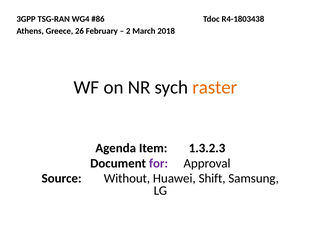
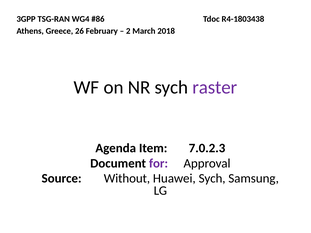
raster colour: orange -> purple (215, 87)
1.3.2.3: 1.3.2.3 -> 7.0.2.3 (207, 148)
Huawei Shift: Shift -> Sych (212, 178)
